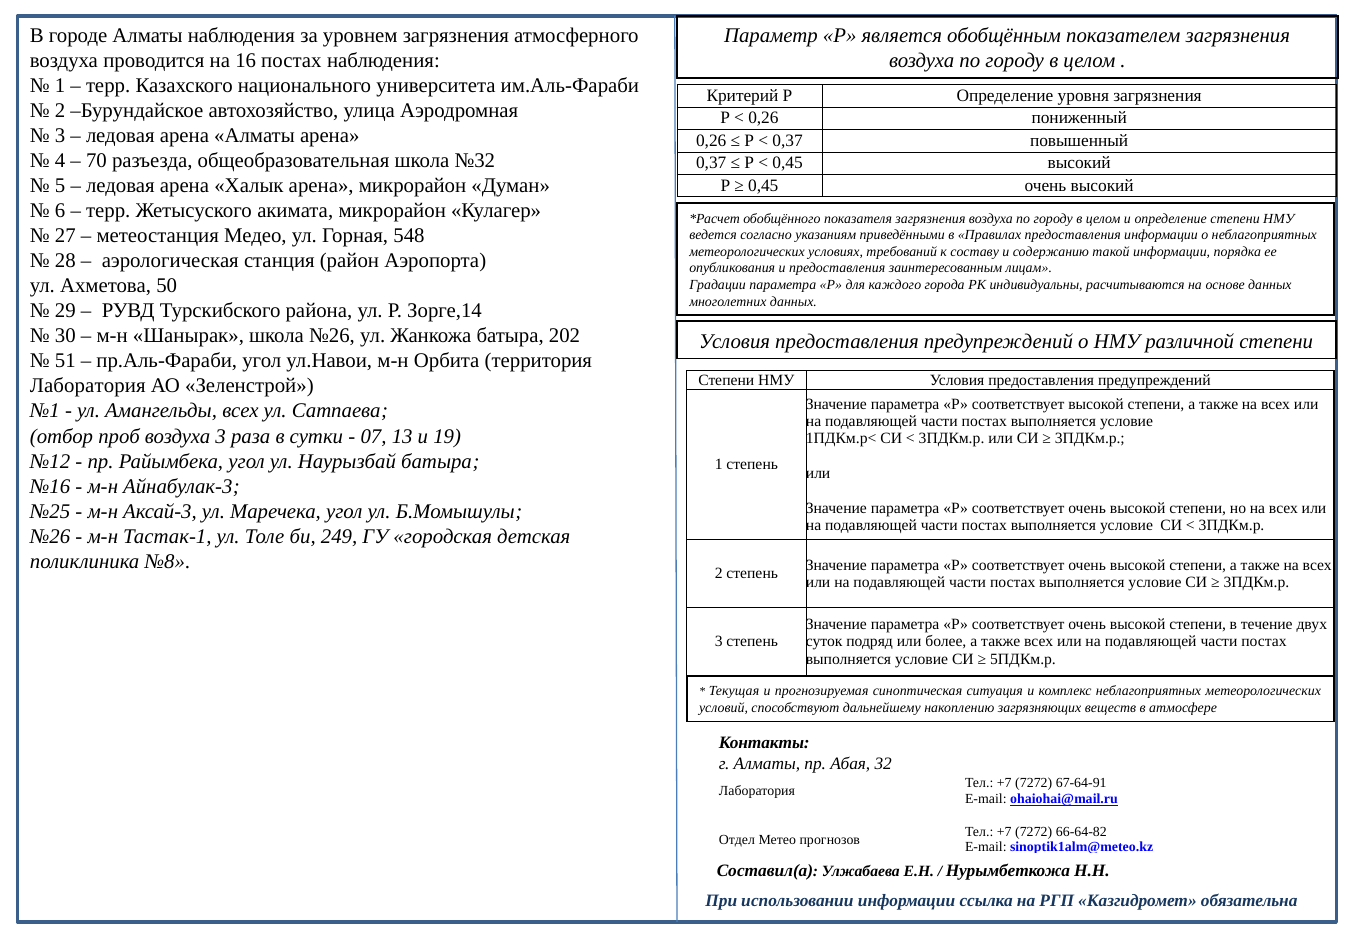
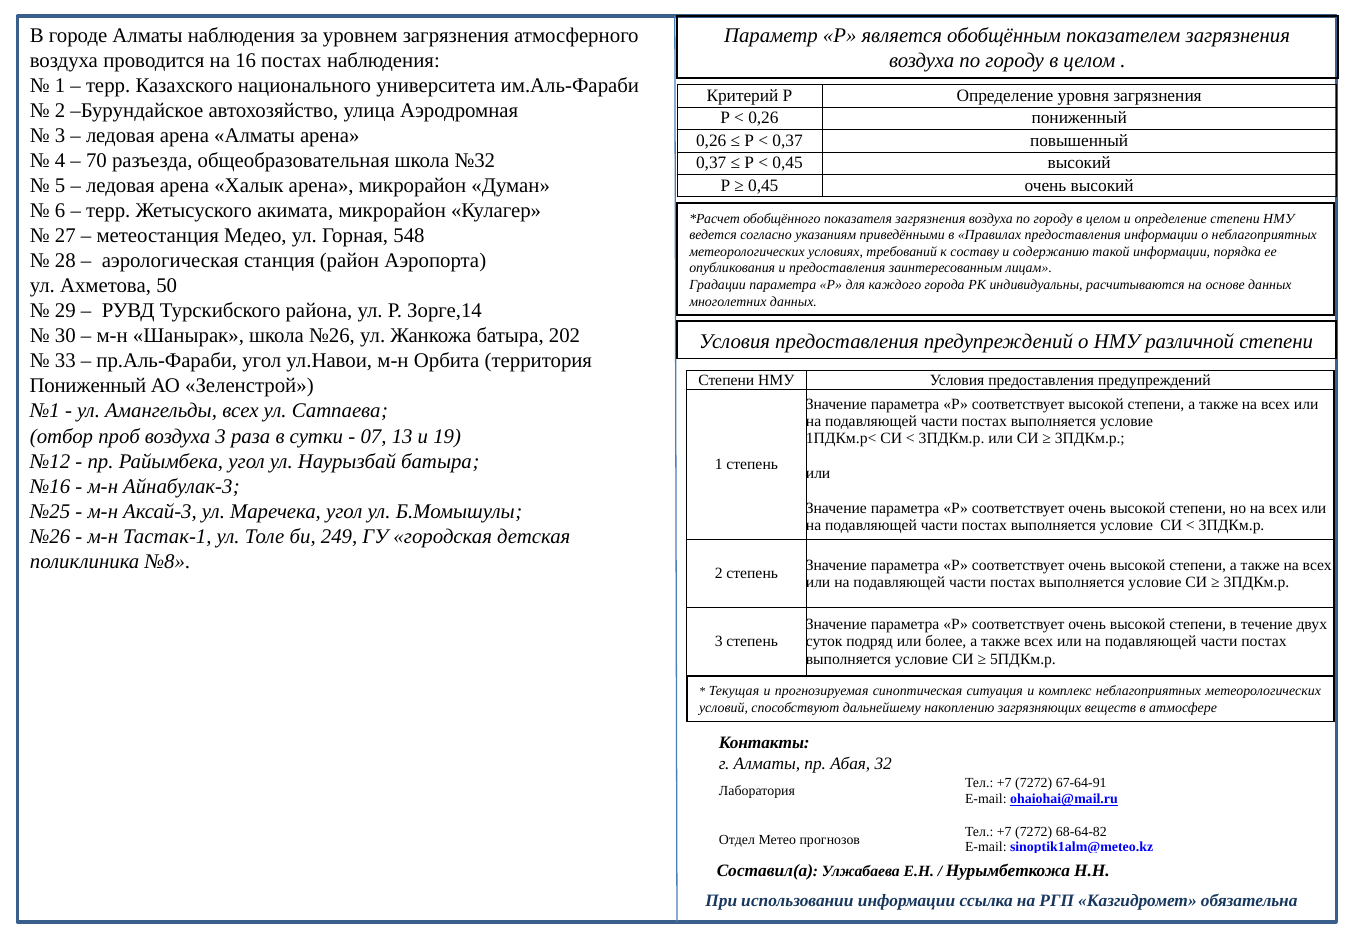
51: 51 -> 33 (65, 361)
Лаборатория: Лаборатория -> Пониженный (88, 386)
66-64-82: 66-64-82 -> 68-64-82 (1081, 831)
